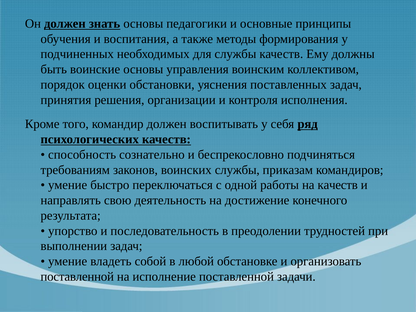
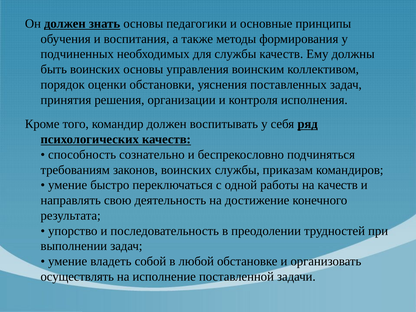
быть воинские: воинские -> воинских (95, 69)
поставленной: поставленной -> осуществлять (77, 277)
